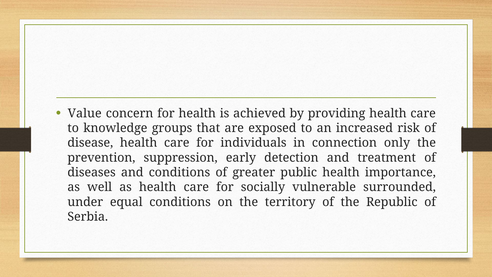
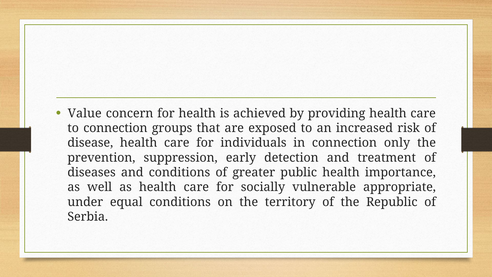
to knowledge: knowledge -> connection (115, 128)
surrounded: surrounded -> appropriate (400, 187)
